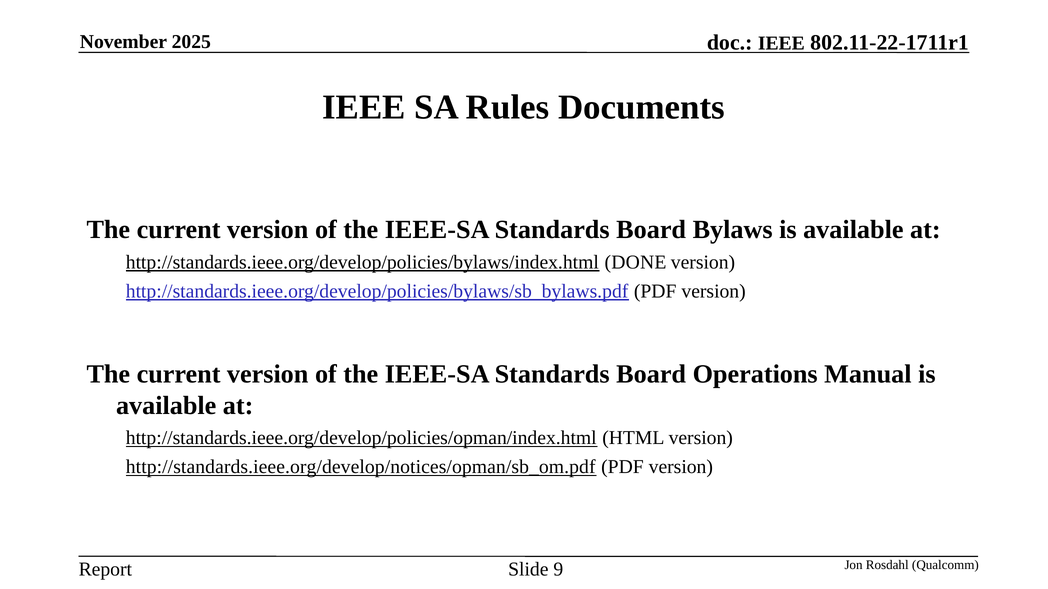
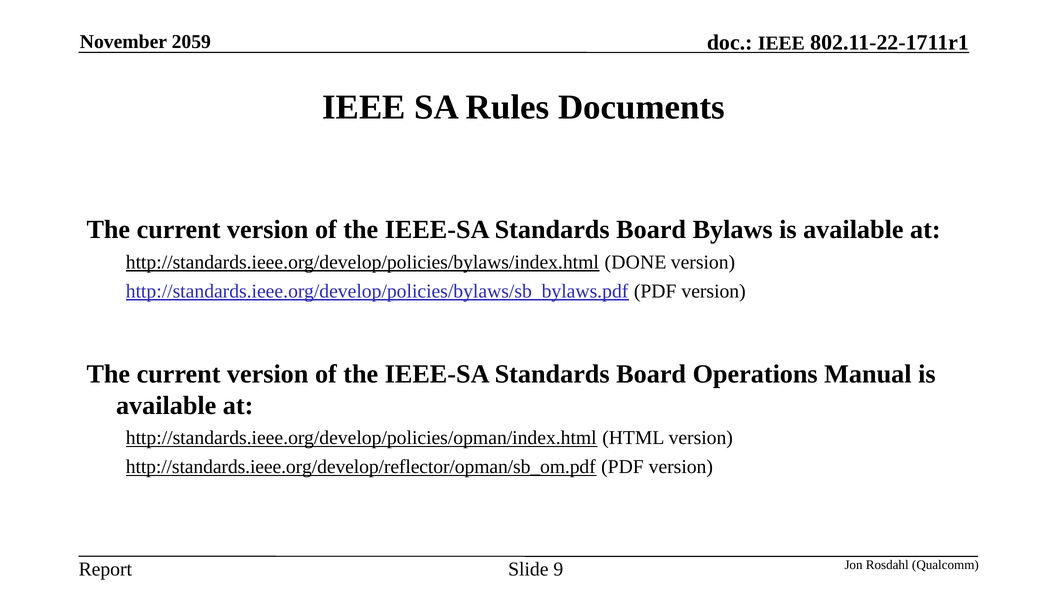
2025: 2025 -> 2059 (191, 42)
http://standards.ieee.org/develop/notices/opman/sb_om.pdf: http://standards.ieee.org/develop/notices/opman/sb_om.pdf -> http://standards.ieee.org/develop/reflector/opman/sb_om.pdf (361, 467)
